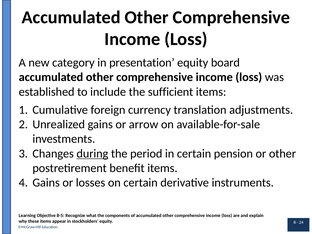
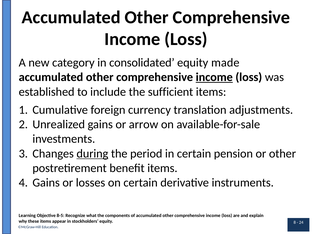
presentation: presentation -> consolidated (142, 63)
board: board -> made (225, 63)
income underline: none -> present (214, 77)
